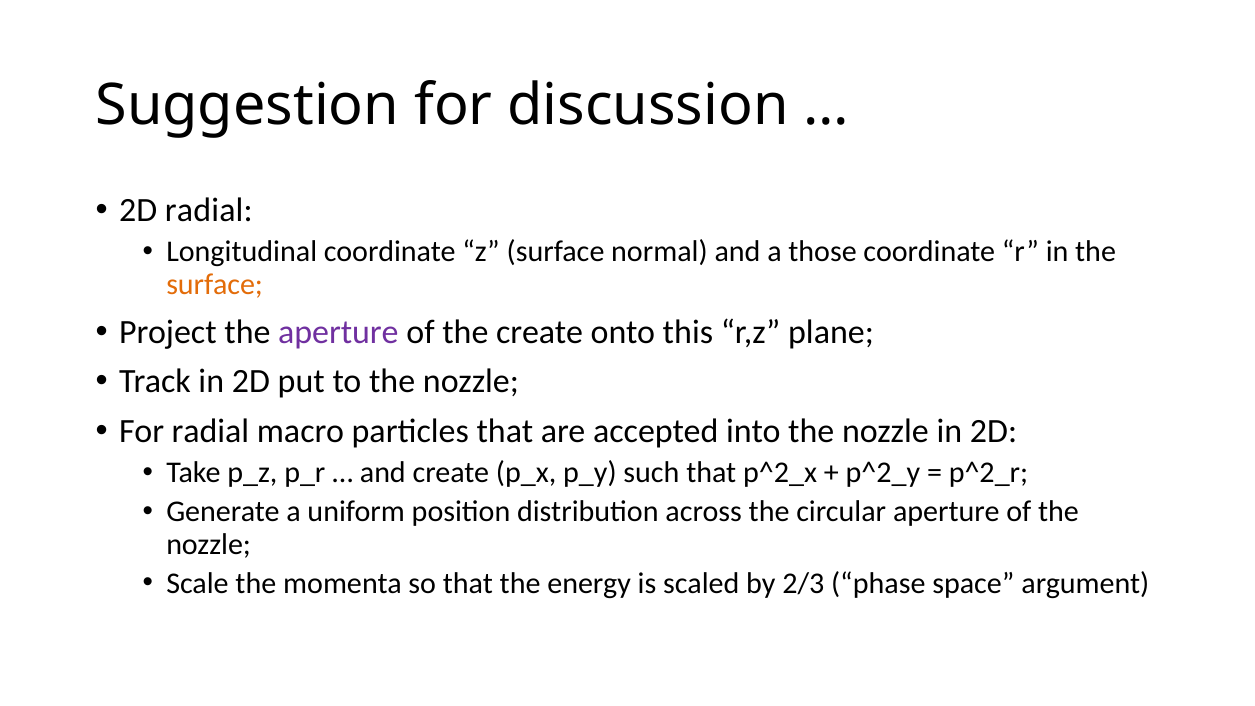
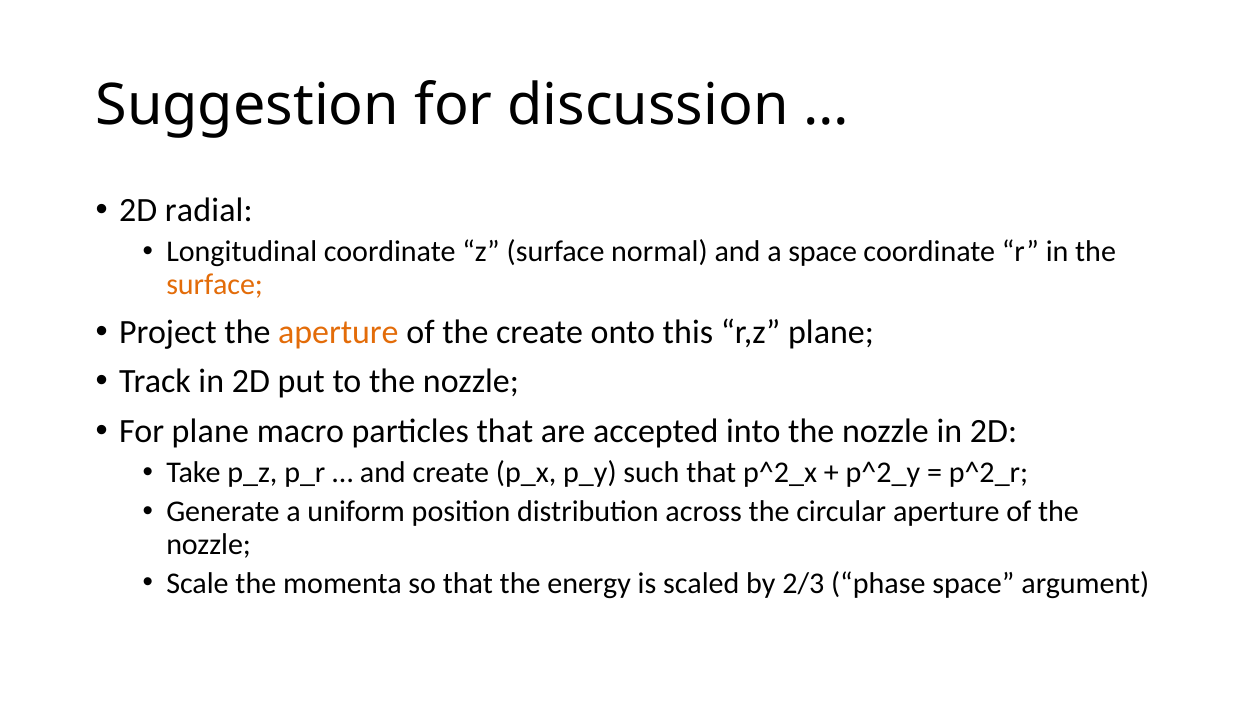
a those: those -> space (823, 252)
aperture colour: purple -> orange (338, 332)
For radial: radial -> plane (210, 432)
